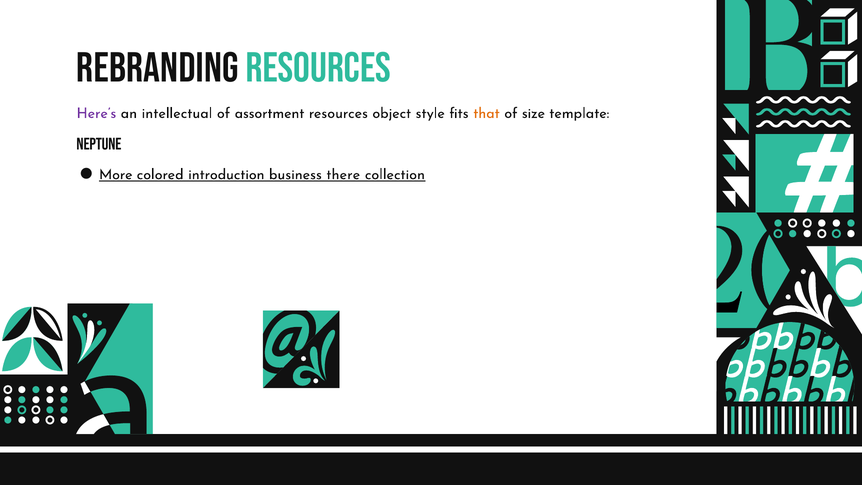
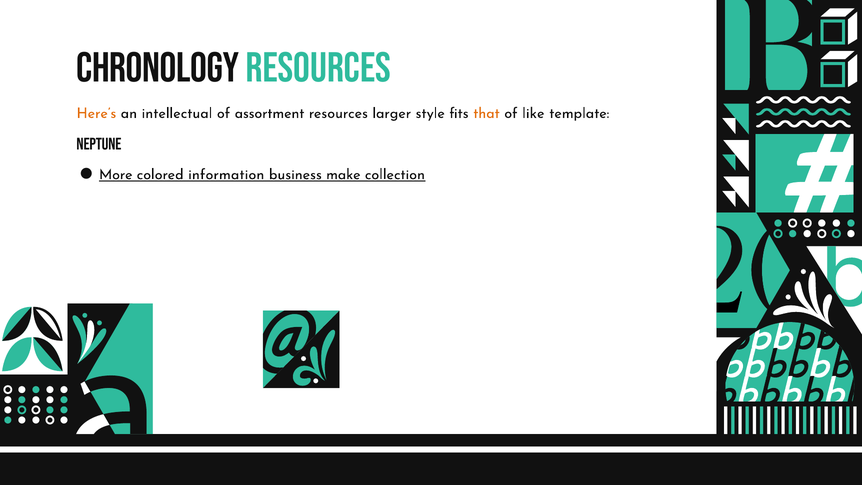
REBRANDING: REBRANDING -> CHRONOLOGY (158, 68)
Here’s colour: purple -> orange (96, 113)
object: object -> larger (392, 113)
size: size -> like (533, 113)
introduction: introduction -> information (226, 174)
there: there -> make (343, 174)
